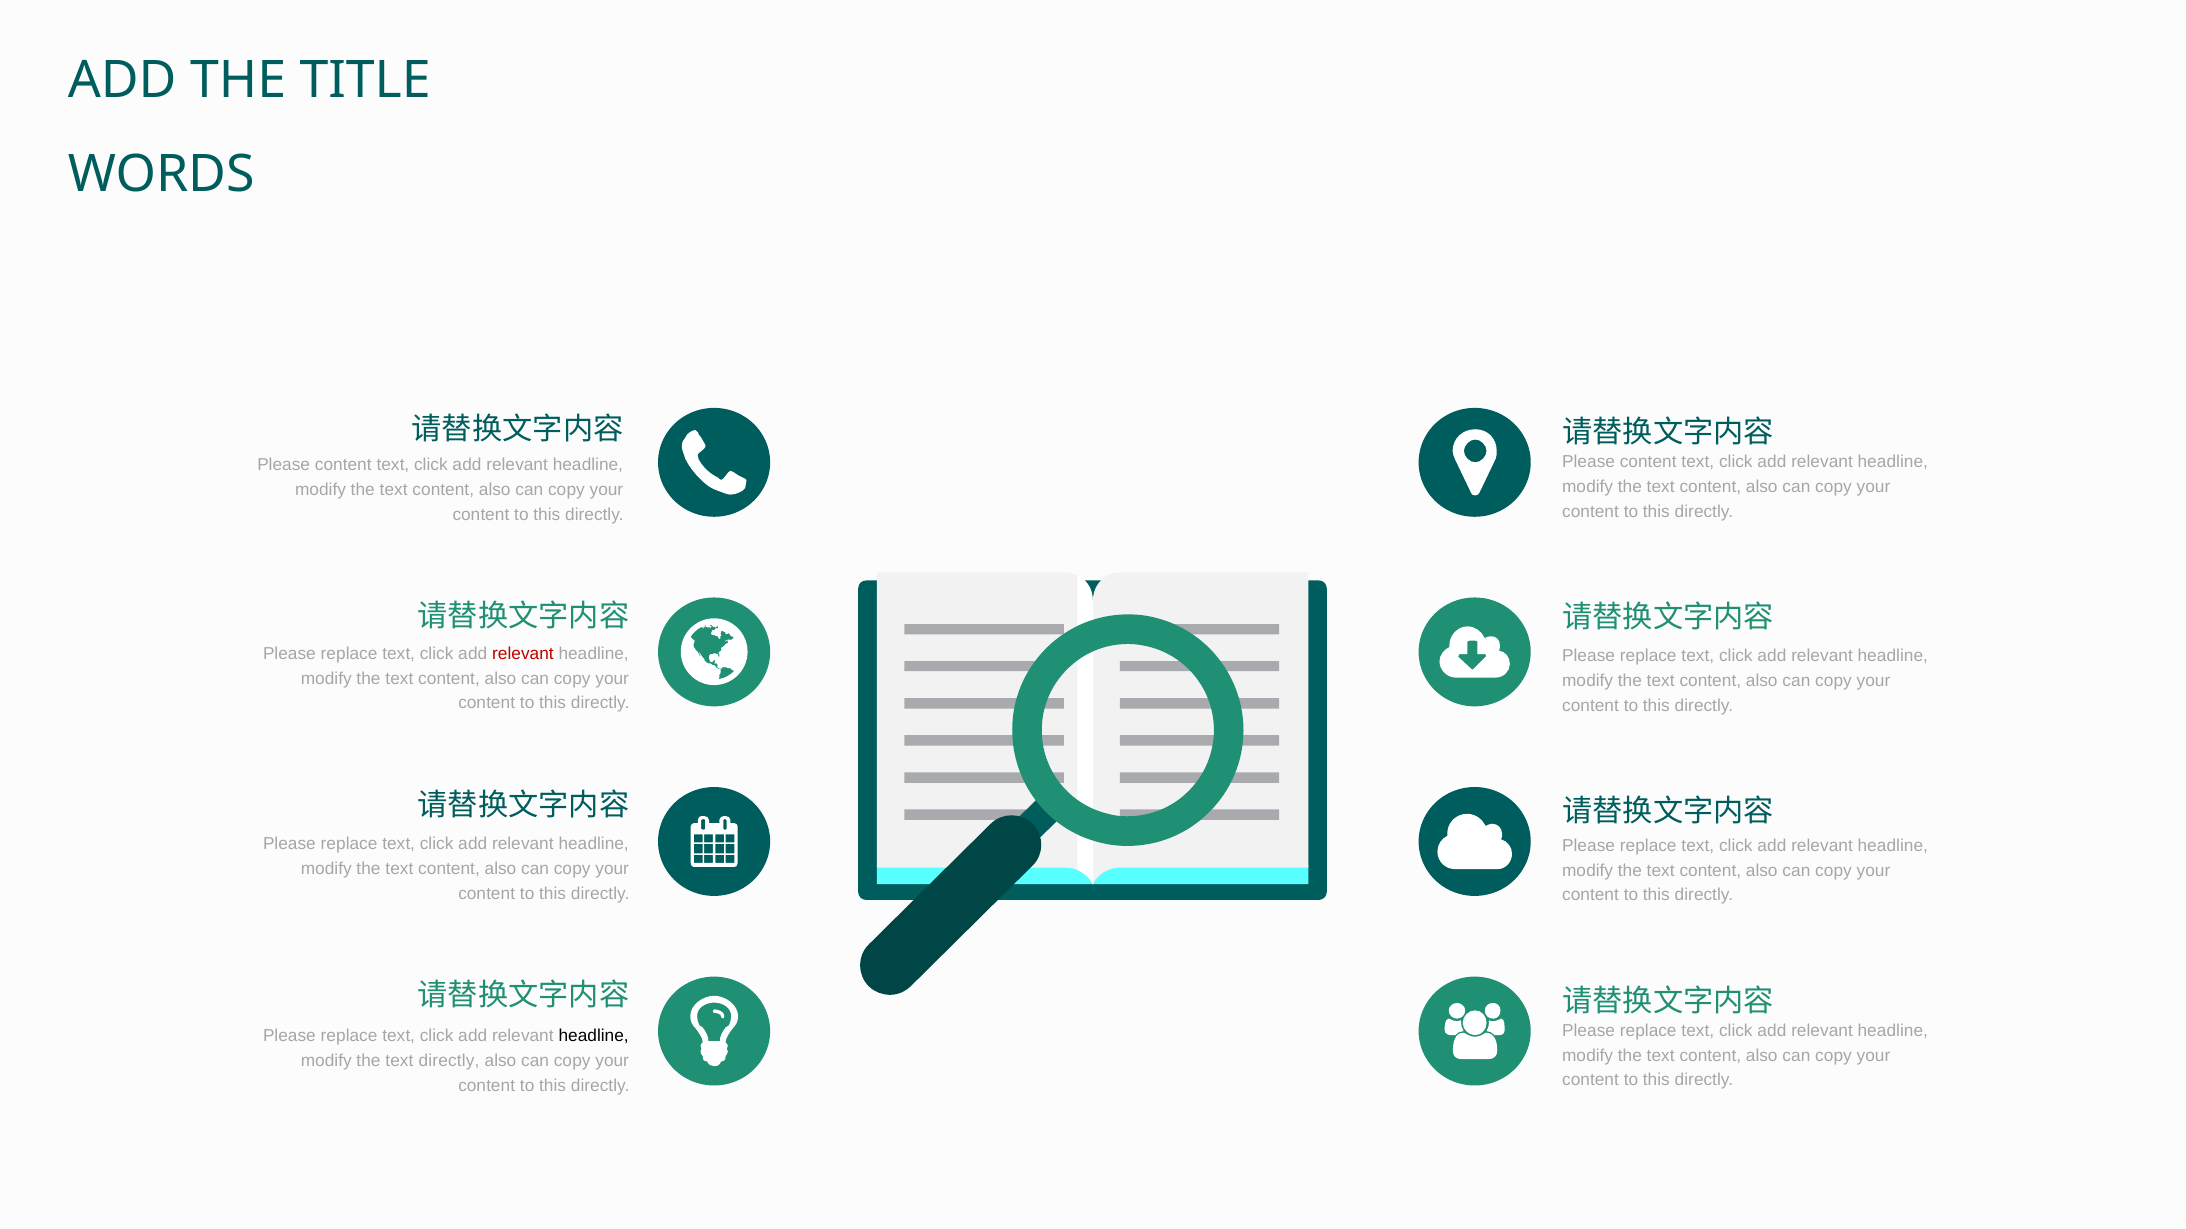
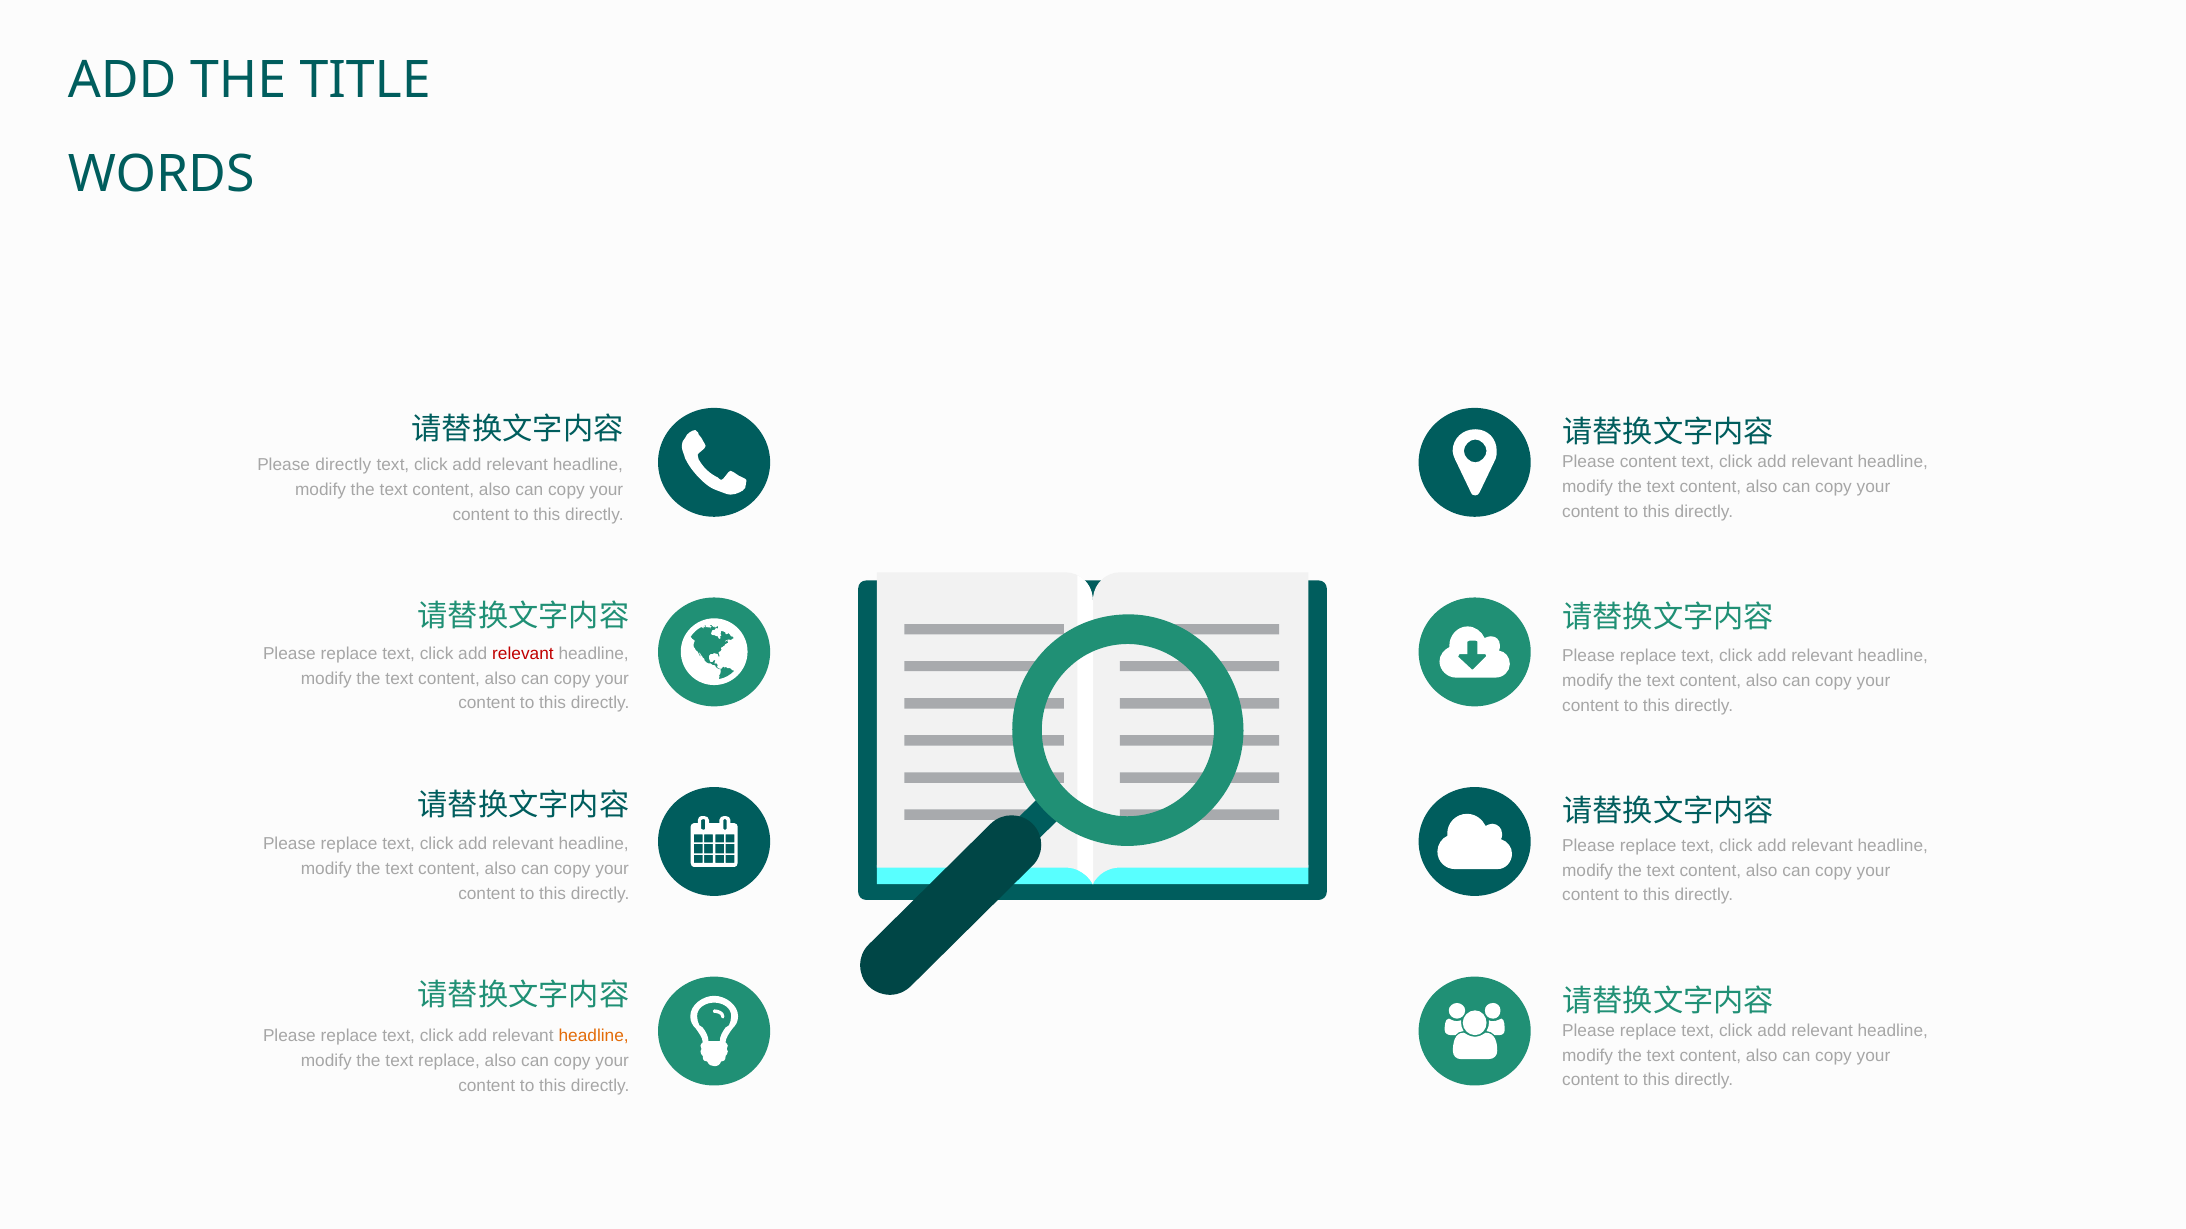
content: content -> directly (343, 465)
headline colour: black -> orange (594, 1036)
text directly: directly -> replace (449, 1061)
